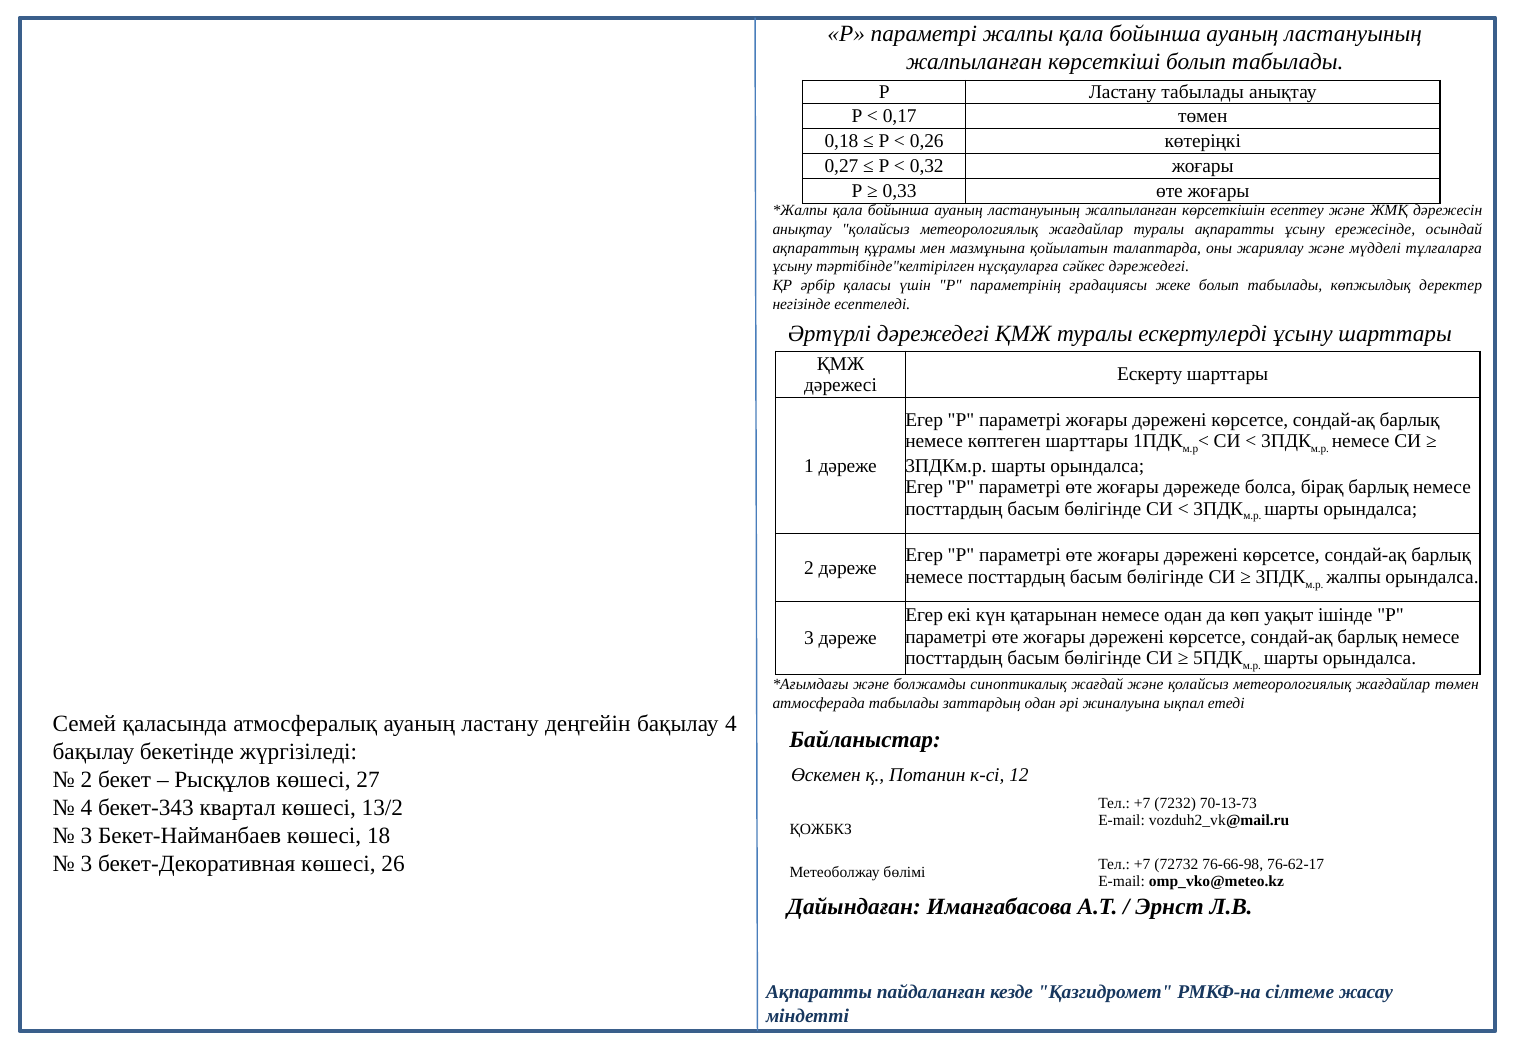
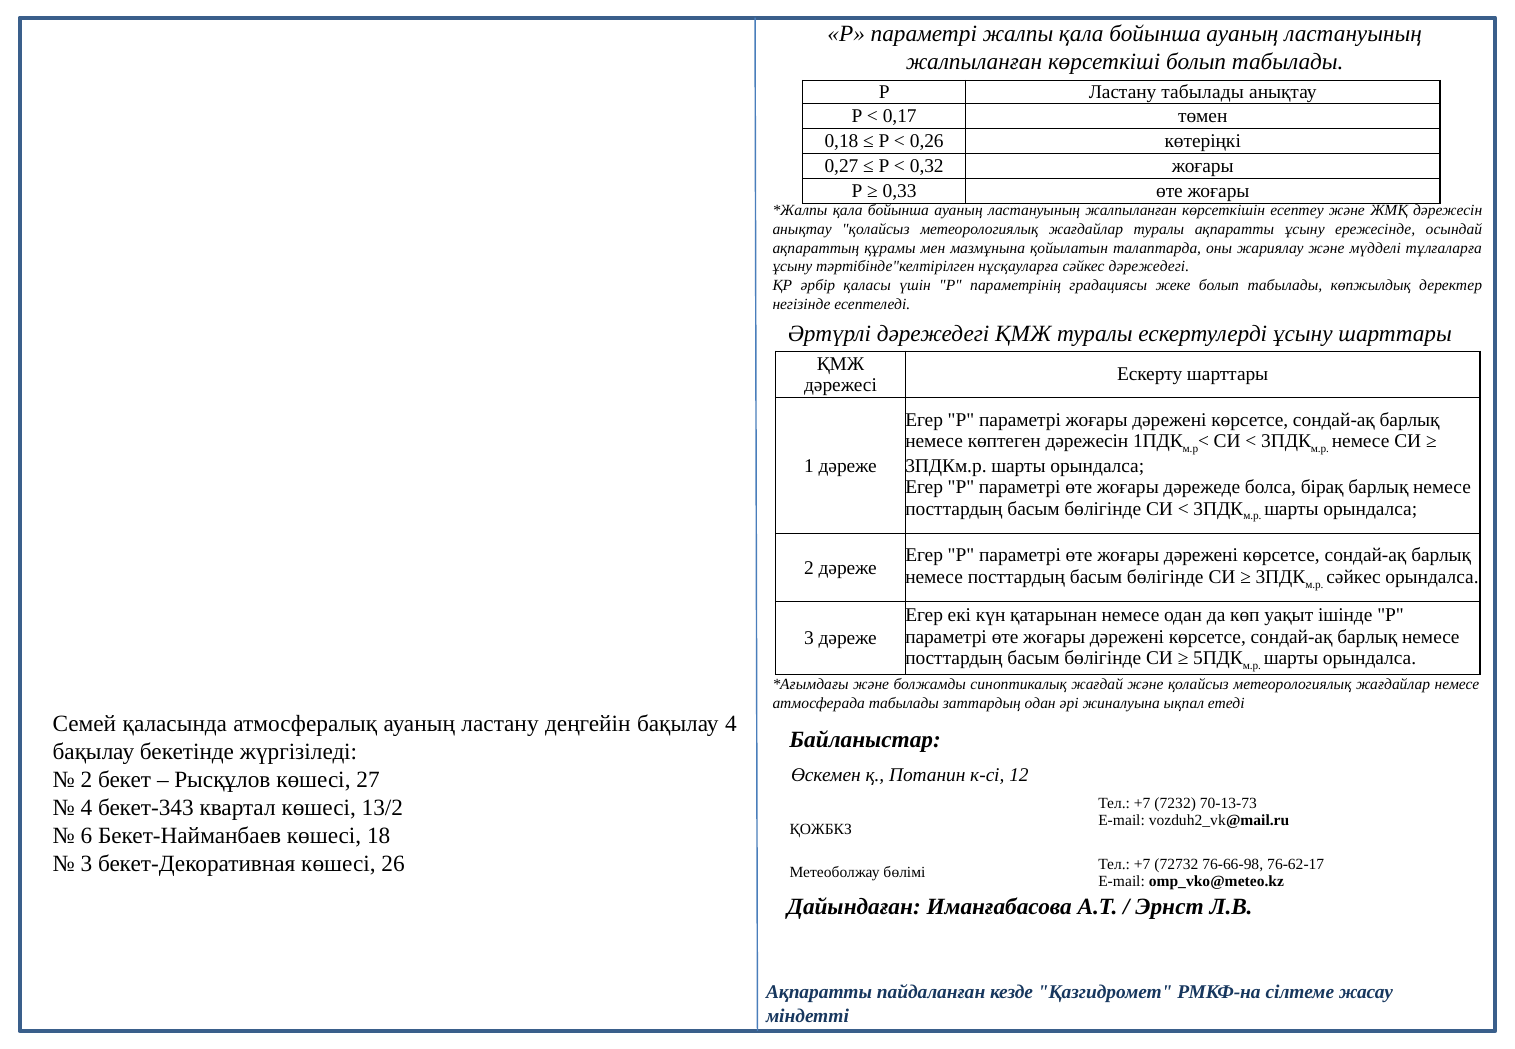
көптеген шарттары: шарттары -> дәрежесін (1087, 441)
жалпы: жалпы -> сәйкес (1353, 577)
жағдайлар төмен: төмен -> немесе (1457, 685)
3: 3 -> 6 (86, 836)
